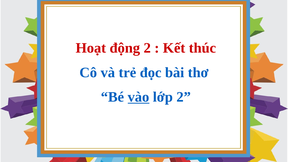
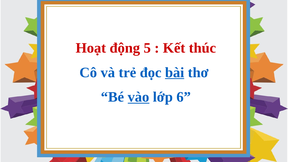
động 2: 2 -> 5 (147, 48)
bài underline: none -> present (175, 72)
lớp 2: 2 -> 6 (184, 97)
